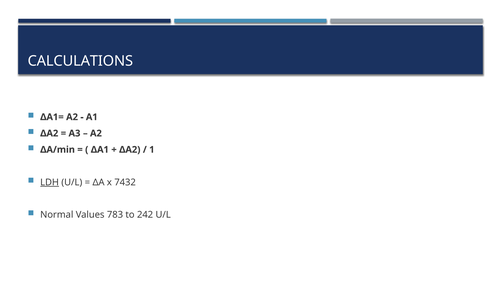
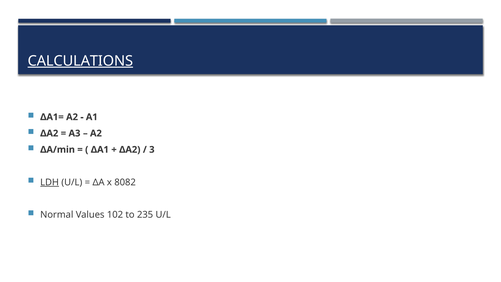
CALCULATIONS underline: none -> present (80, 61)
1: 1 -> 3 (152, 150)
7432: 7432 -> 8082 (125, 182)
783: 783 -> 102 (115, 215)
242: 242 -> 235 (145, 215)
